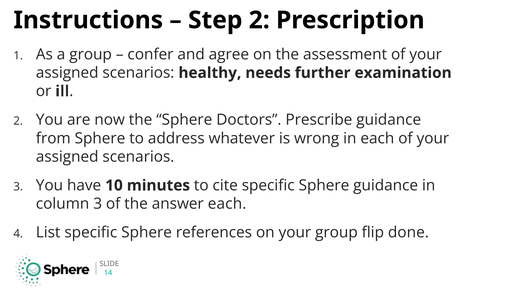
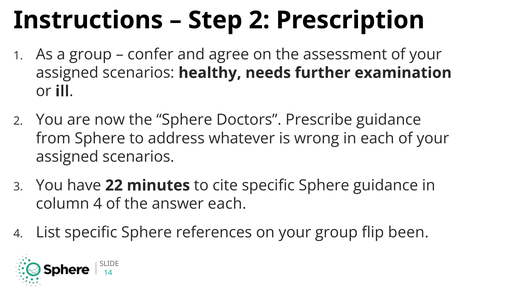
10: 10 -> 22 (114, 185)
column 3: 3 -> 4 (98, 204)
done: done -> been (408, 232)
